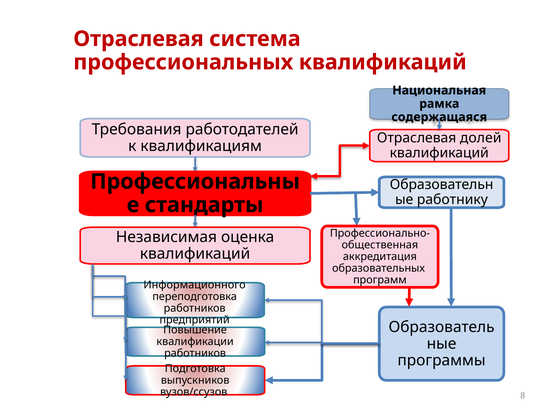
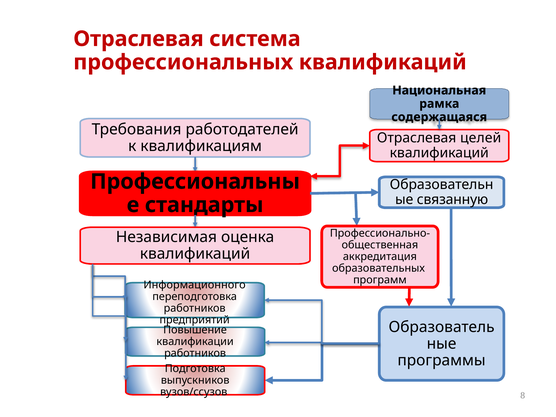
долей: долей -> целей (481, 138)
работнику: работнику -> связанную (452, 200)
